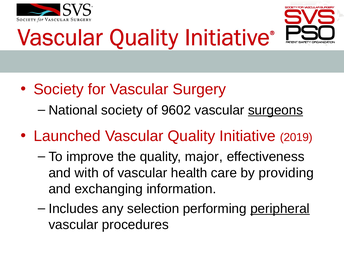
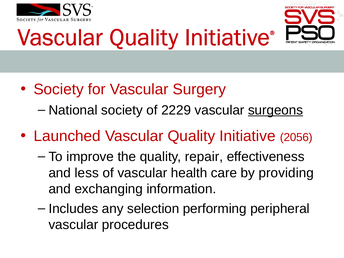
9602: 9602 -> 2229 (176, 110)
2019: 2019 -> 2056 (296, 137)
major: major -> repair (204, 157)
with: with -> less (87, 173)
peripheral underline: present -> none (280, 209)
